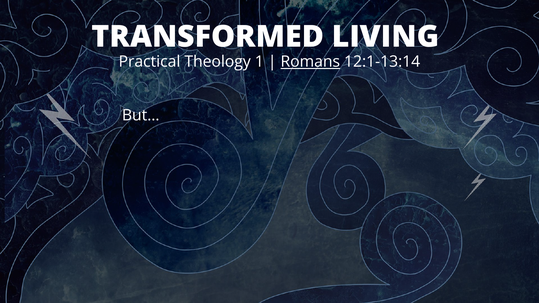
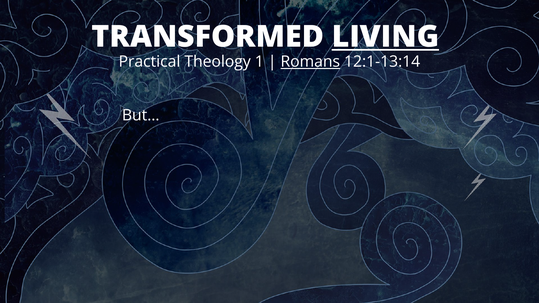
LIVING underline: none -> present (385, 37)
